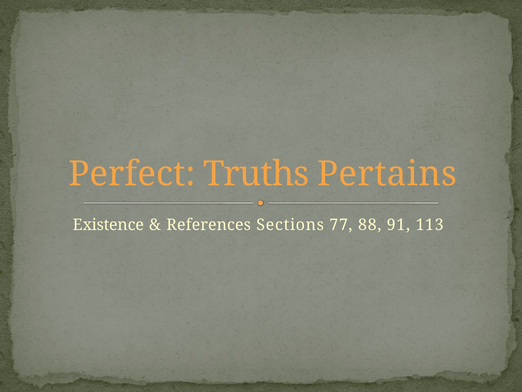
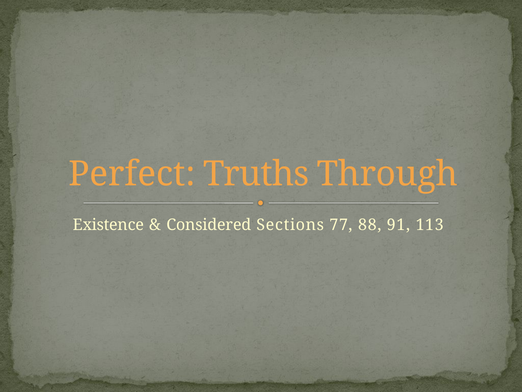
Pertains: Pertains -> Through (387, 174)
References: References -> Considered (209, 224)
